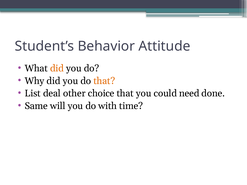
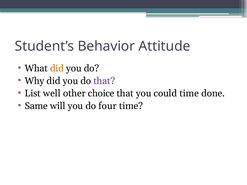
that colour: orange -> purple (104, 81)
deal: deal -> well (52, 94)
could need: need -> time (189, 94)
with: with -> four (108, 106)
